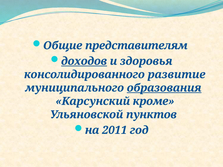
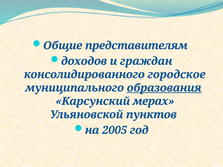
доходов underline: present -> none (84, 61)
здоровья: здоровья -> граждан (146, 61)
развитие: развитие -> городское (177, 75)
кроме: кроме -> мерах (154, 101)
2011: 2011 -> 2005 (115, 130)
